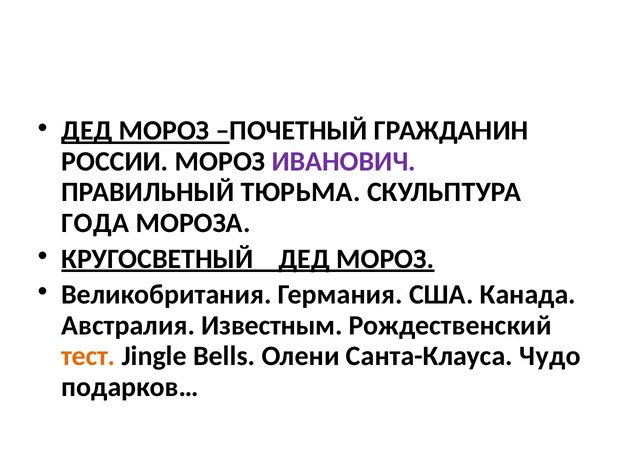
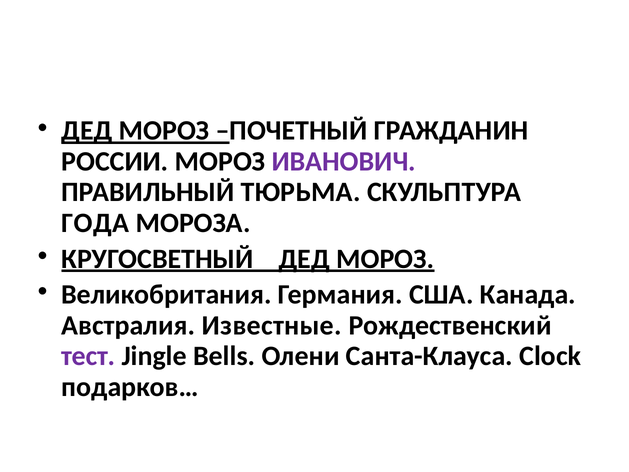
Известным: Известным -> Известные (272, 325)
тест colour: orange -> purple (88, 356)
Чудо: Чудо -> Clock (550, 356)
